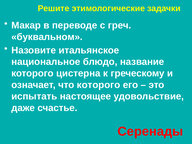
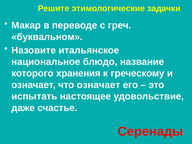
цистерна: цистерна -> хранения (78, 73)
что которого: которого -> означает (99, 85)
